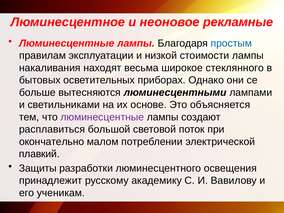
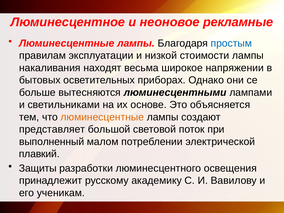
стеклянного: стеклянного -> напряжении (235, 68)
люминесцентные colour: purple -> orange (102, 117)
расплавиться: расплавиться -> представляет (52, 129)
окончательно: окончательно -> выполненный (52, 142)
